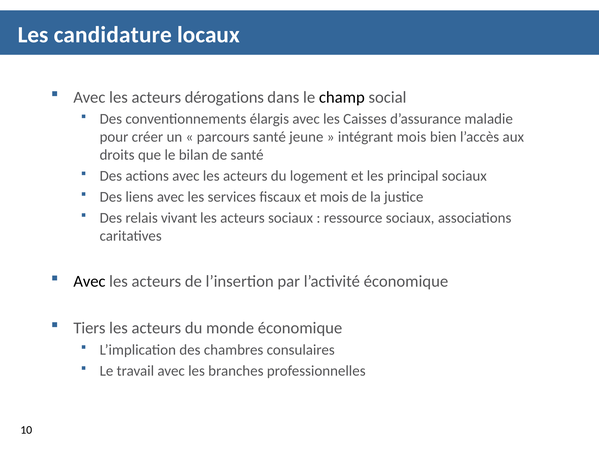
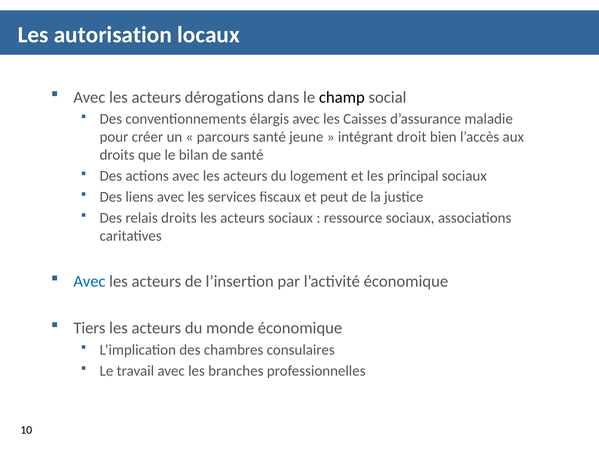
candidature: candidature -> autorisation (113, 35)
intégrant mois: mois -> droit (412, 137)
et mois: mois -> peut (334, 197)
relais vivant: vivant -> droits (179, 218)
Avec colour: black -> blue (89, 282)
